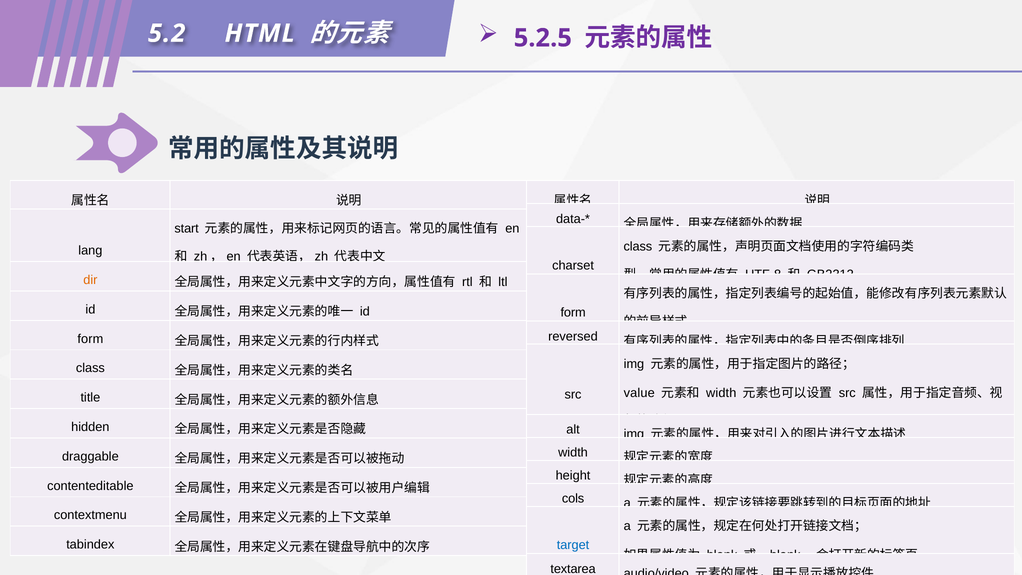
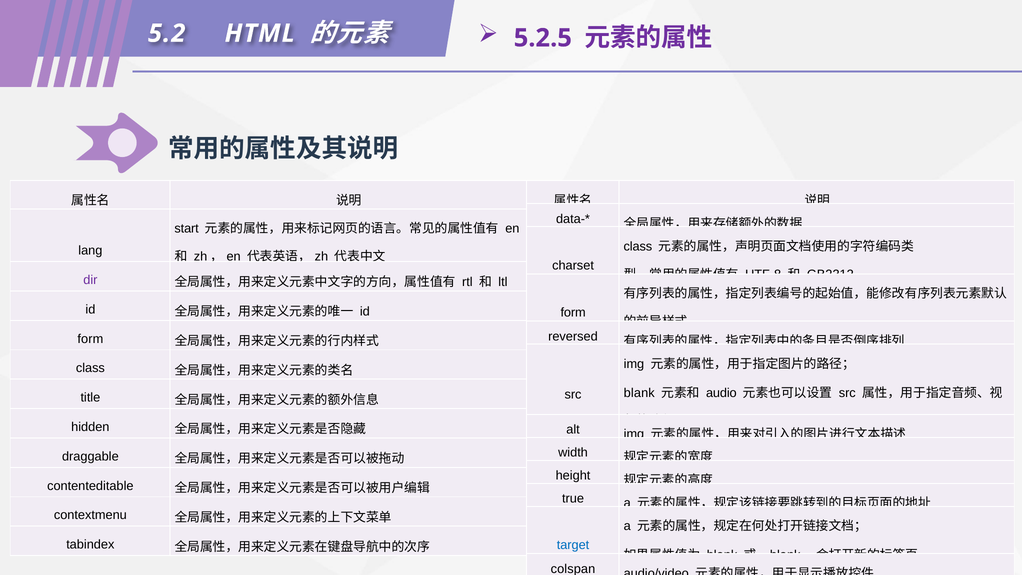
dir colour: orange -> purple (90, 280)
value: value -> blank (639, 393)
width: width -> audio (721, 393)
cols: cols -> true (573, 499)
textarea: textarea -> colspan (573, 569)
